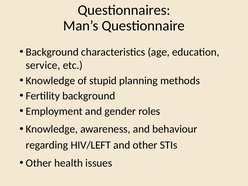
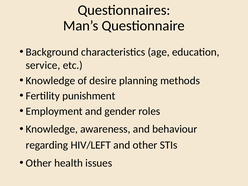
stupid: stupid -> desire (103, 81)
Fertility background: background -> punishment (89, 96)
